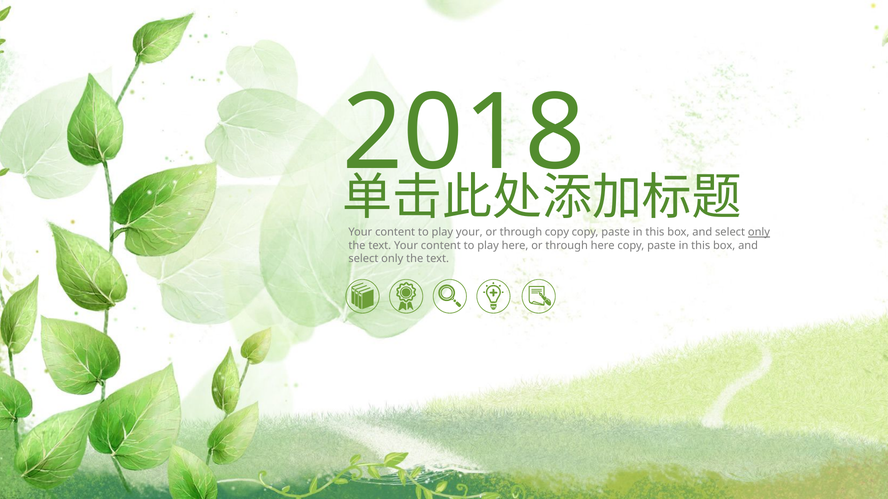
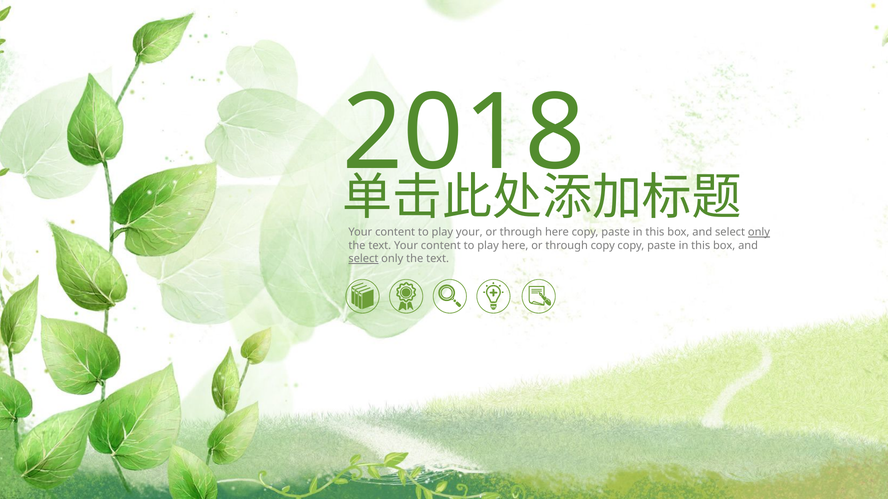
through copy: copy -> here (557, 232)
through here: here -> copy (603, 246)
select underline: none -> present (363, 259)
